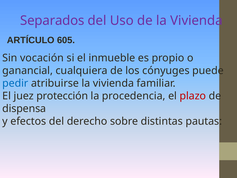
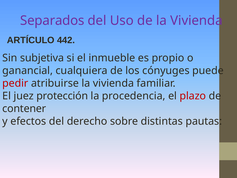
605: 605 -> 442 (66, 40)
vocación: vocación -> subjetiva (42, 58)
pedir colour: blue -> red (15, 83)
dispensa: dispensa -> contener (24, 108)
